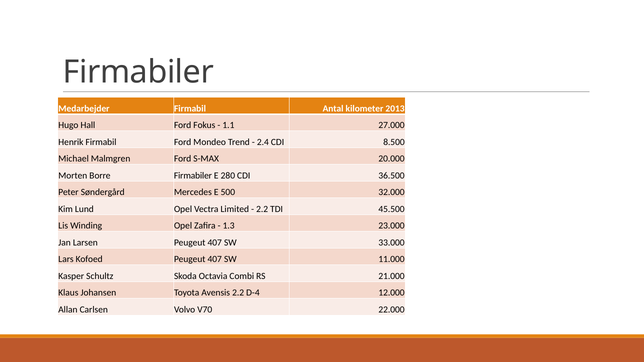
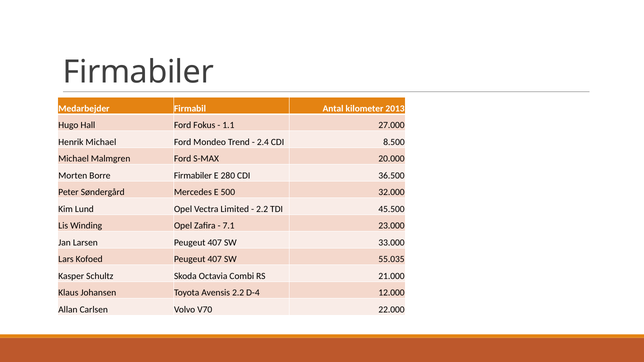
Henrik Firmabil: Firmabil -> Michael (101, 142)
1.3: 1.3 -> 7.1 (229, 226)
11.000: 11.000 -> 55.035 (392, 259)
